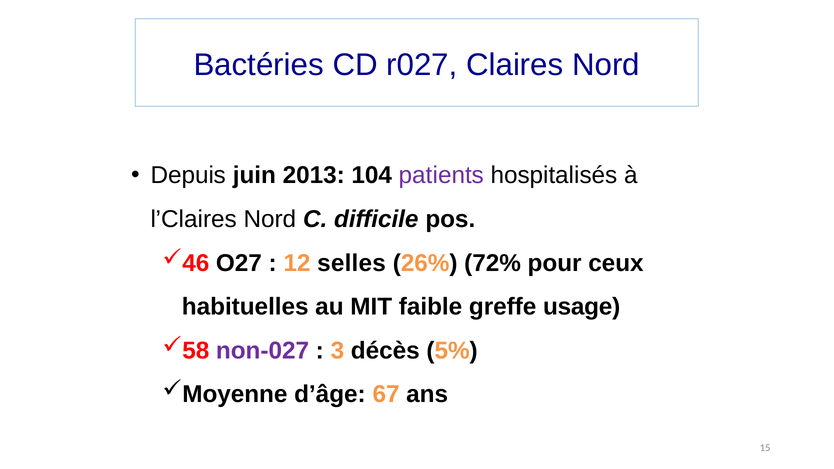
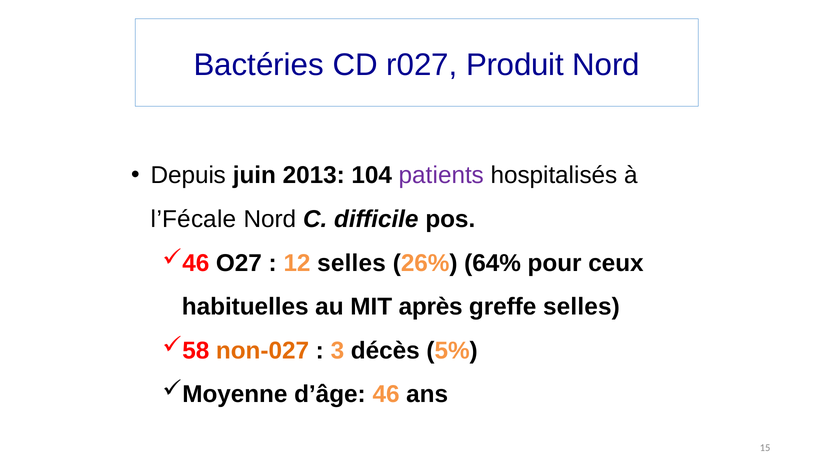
Claires: Claires -> Produit (515, 65)
l’Claires: l’Claires -> l’Fécale (194, 219)
72%: 72% -> 64% (493, 263)
faible: faible -> après (431, 307)
greffe usage: usage -> selles (581, 307)
non-027 colour: purple -> orange (263, 351)
67: 67 -> 46 (386, 394)
